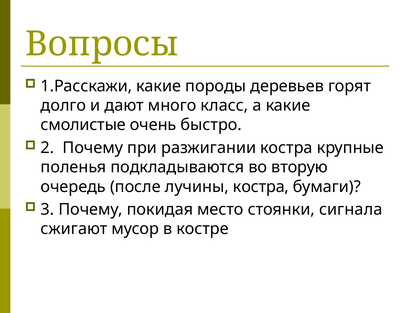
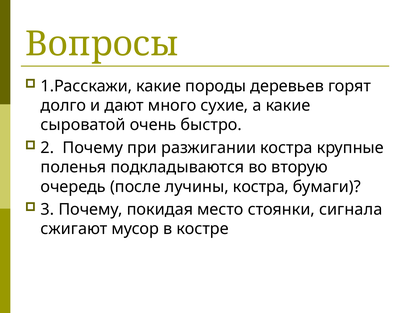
класс: класс -> сухие (224, 105)
смолистые: смолистые -> сыроватой (83, 125)
